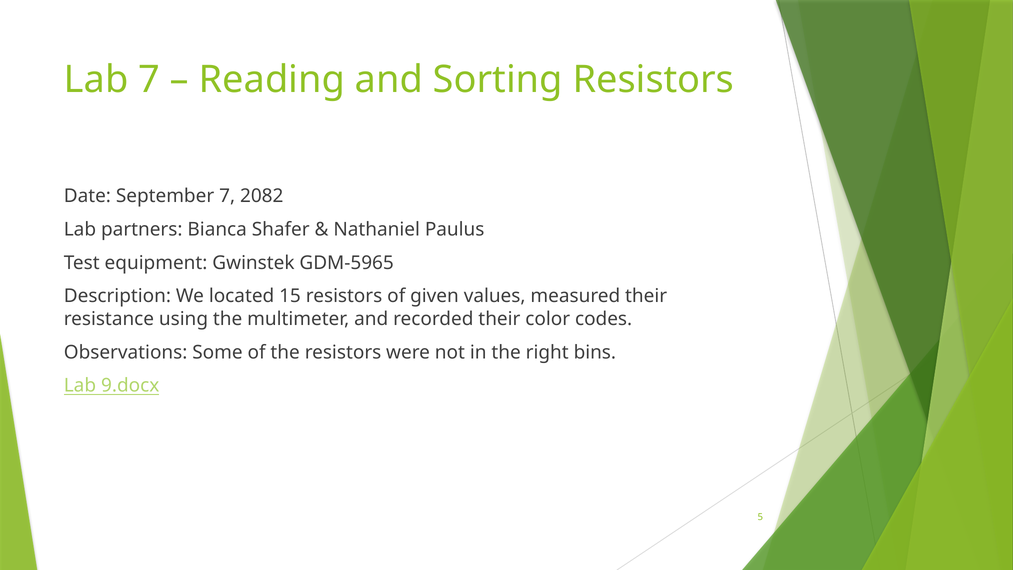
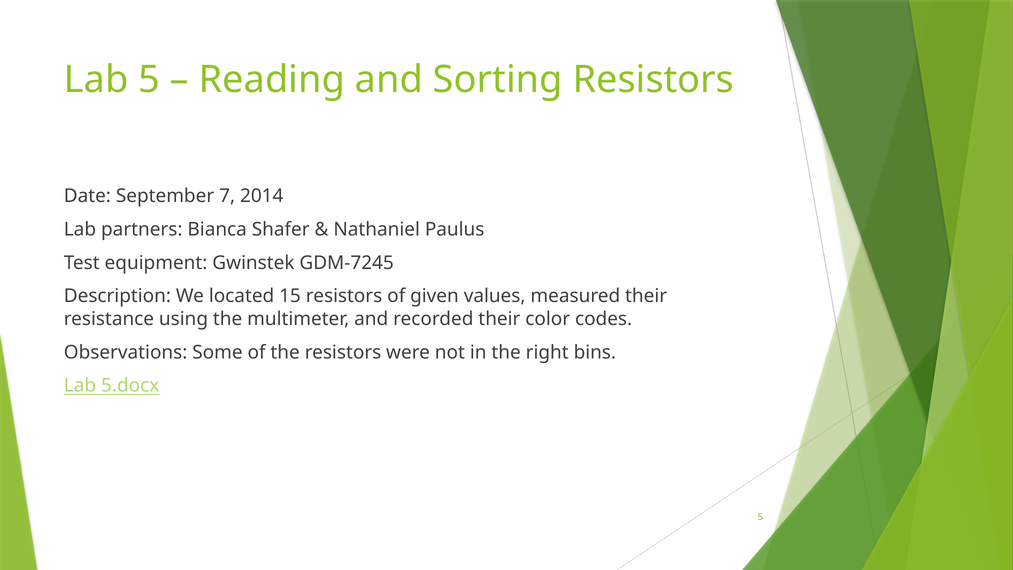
Lab 7: 7 -> 5 (149, 80)
2082: 2082 -> 2014 (262, 196)
GDM-5965: GDM-5965 -> GDM-7245 (347, 263)
9.docx: 9.docx -> 5.docx (130, 386)
